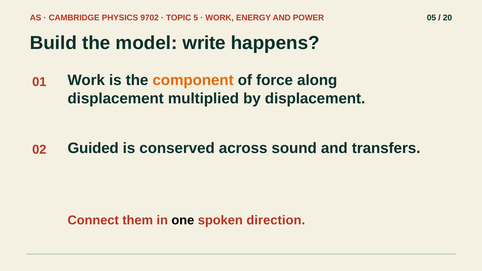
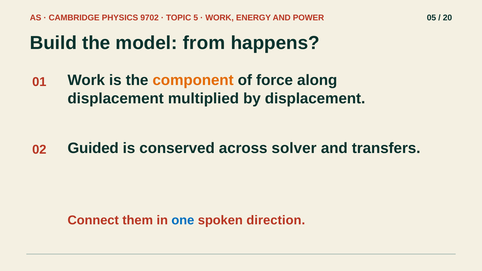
write: write -> from (204, 43)
sound: sound -> solver (294, 148)
one colour: black -> blue (183, 220)
